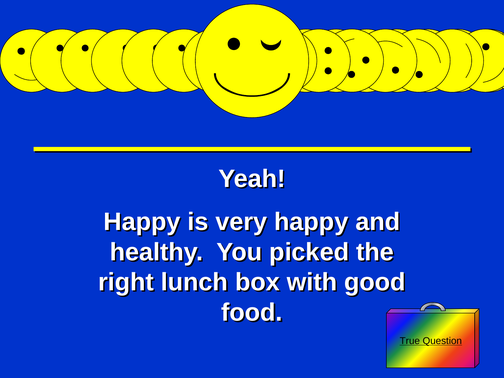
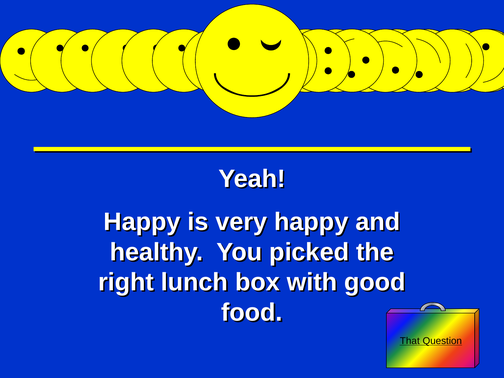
True: True -> That (410, 341)
